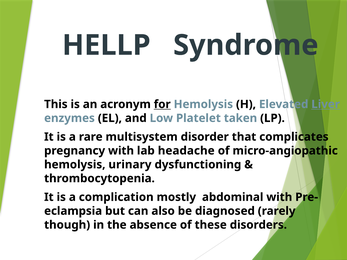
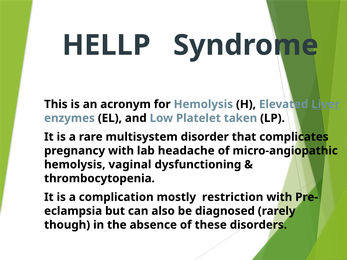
for underline: present -> none (162, 104)
urinary: urinary -> vaginal (130, 165)
abdominal: abdominal -> restriction (233, 197)
